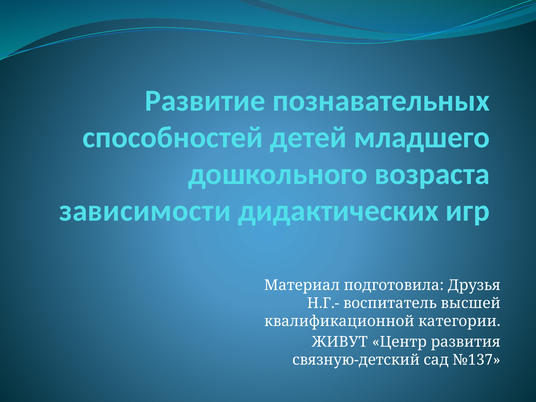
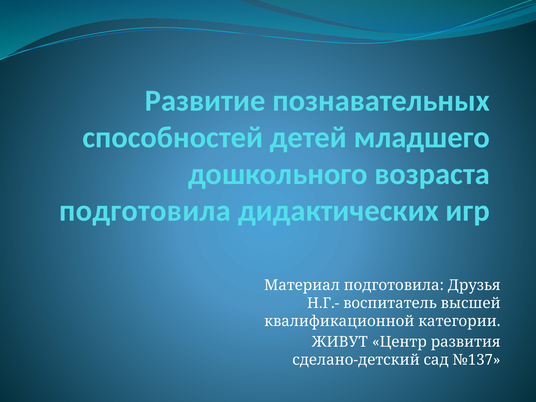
зависимости: зависимости -> подготовила (145, 211)
связную-детский: связную-детский -> сделано-детский (356, 360)
